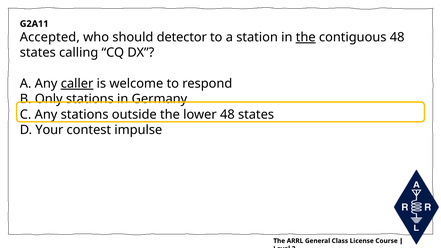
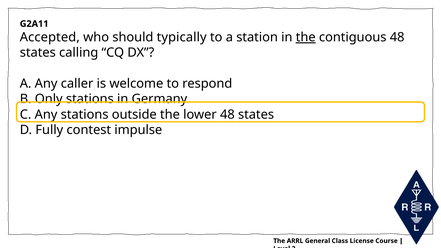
detector: detector -> typically (182, 37)
caller underline: present -> none (77, 84)
Your: Your -> Fully (49, 130)
